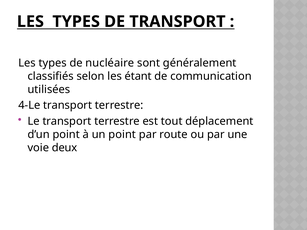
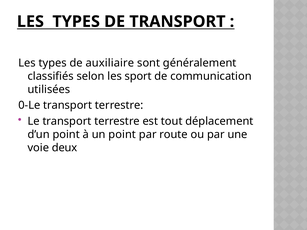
nucléaire: nucléaire -> auxiliaire (110, 63)
étant: étant -> sport (138, 76)
4-Le: 4-Le -> 0-Le (29, 105)
